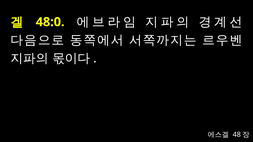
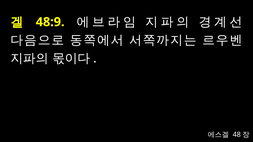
48:0: 48:0 -> 48:9 (50, 22)
